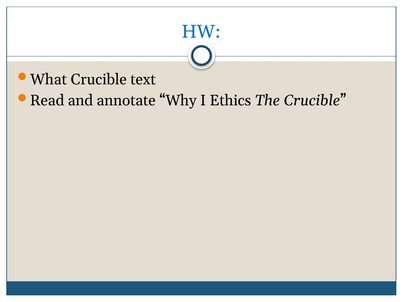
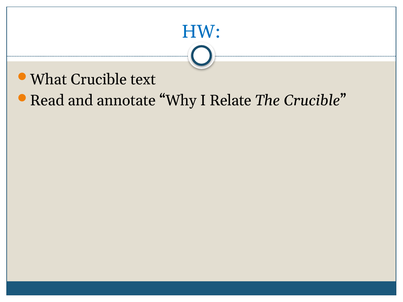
Ethics: Ethics -> Relate (230, 101)
